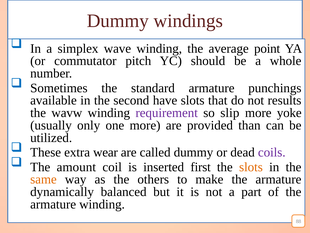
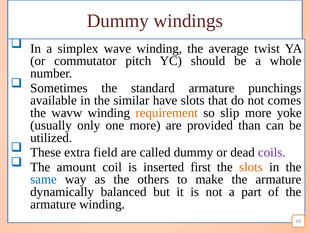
point: point -> twist (267, 48)
second: second -> similar (131, 100)
results: results -> comes (284, 100)
requirement colour: purple -> orange (167, 113)
wear: wear -> field (105, 152)
same colour: orange -> blue (43, 179)
